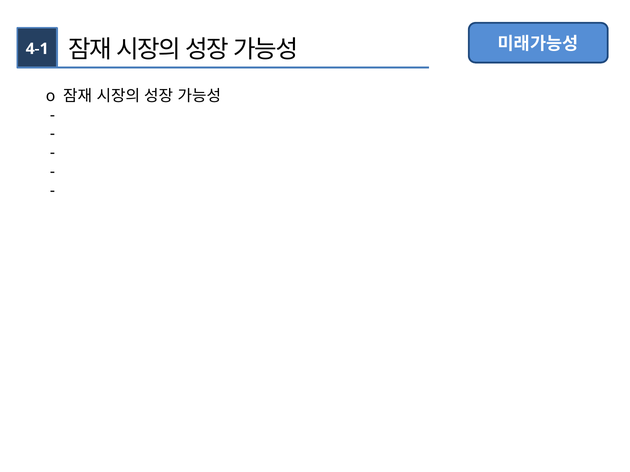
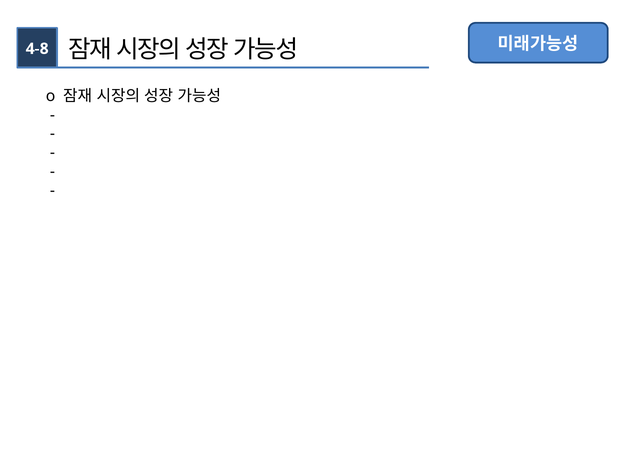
4-1: 4-1 -> 4-8 (37, 49)
